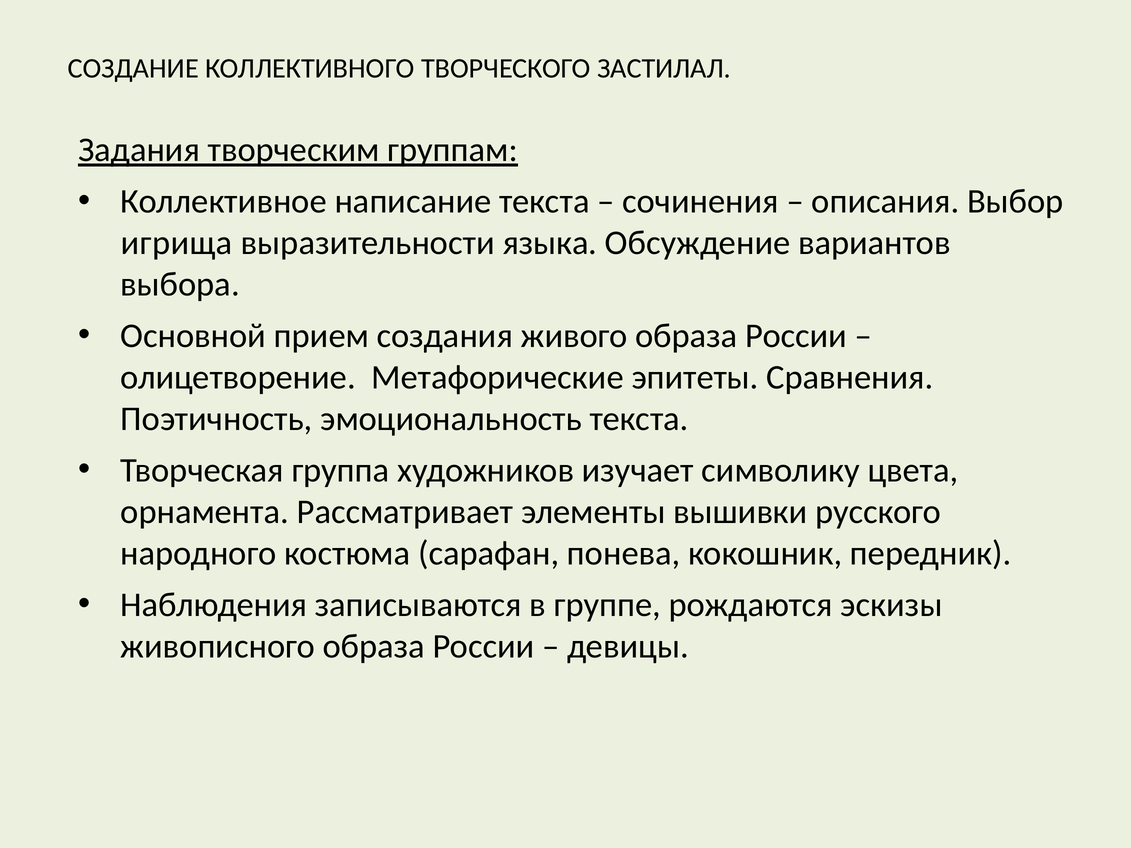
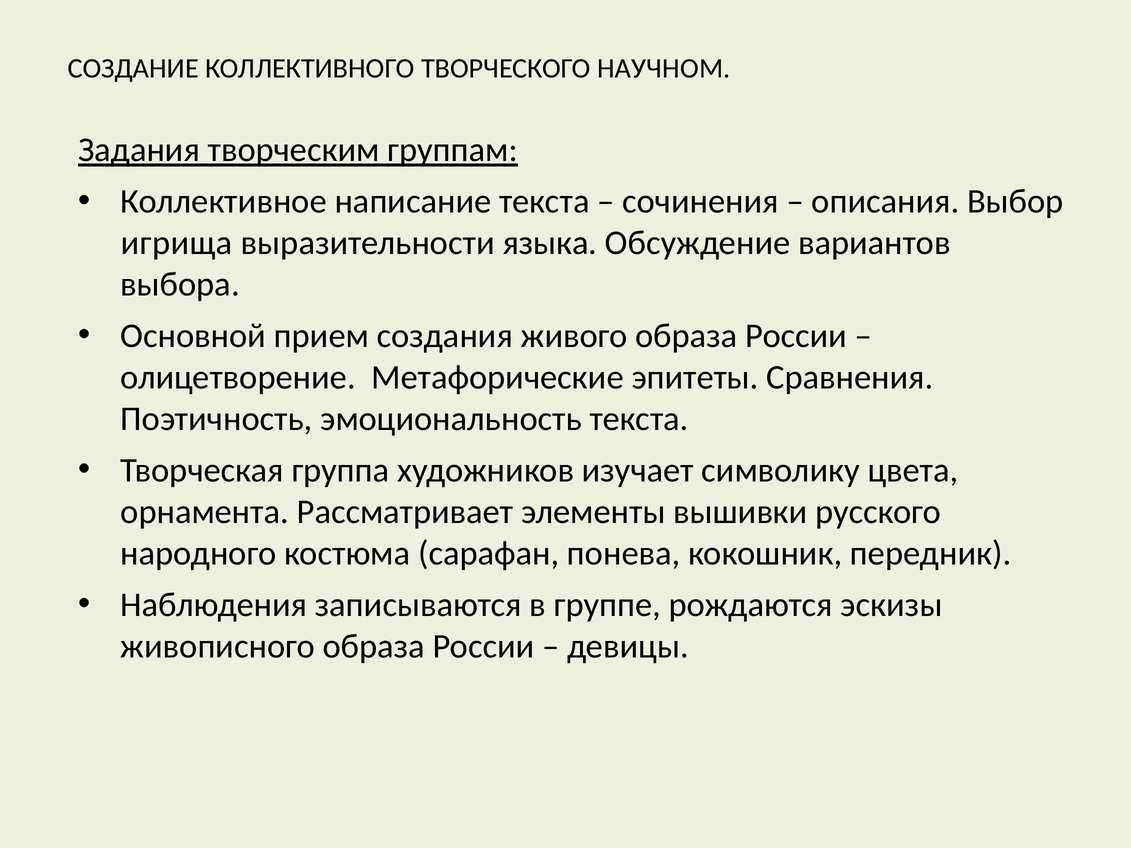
ЗАСТИЛАЛ: ЗАСТИЛАЛ -> НАУЧНОМ (664, 68)
